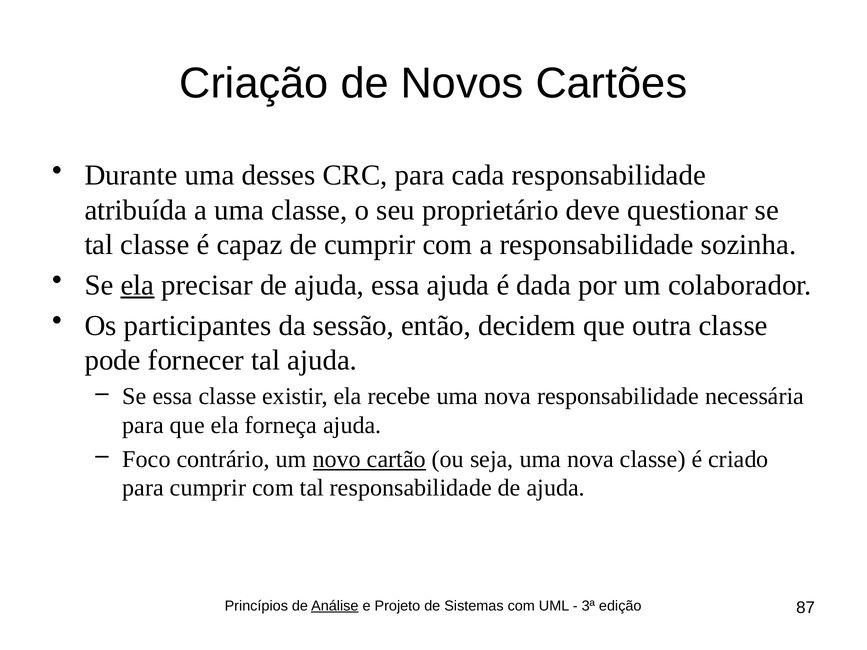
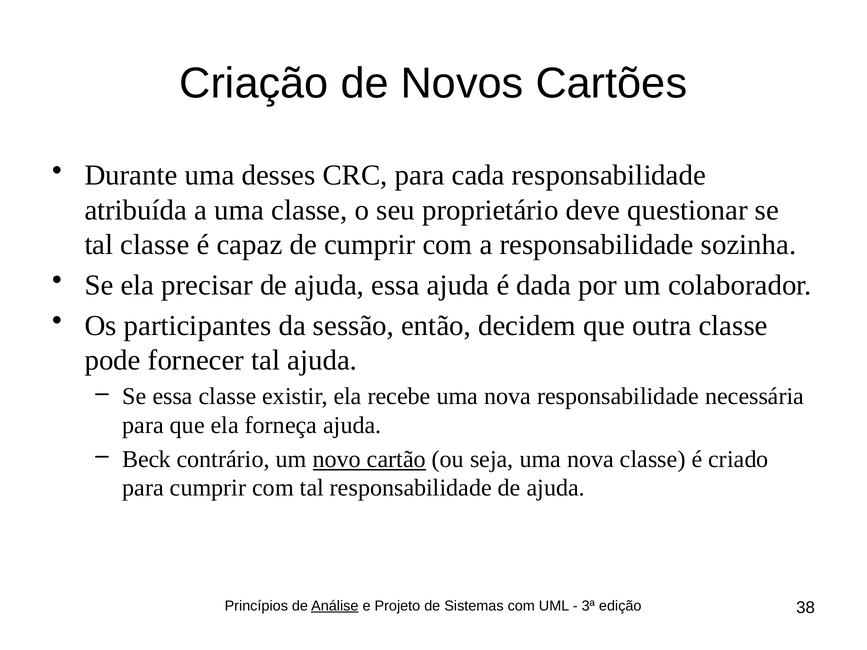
ela underline: present -> none (137, 285)
Foco: Foco -> Beck (147, 459)
87: 87 -> 38 (806, 608)
